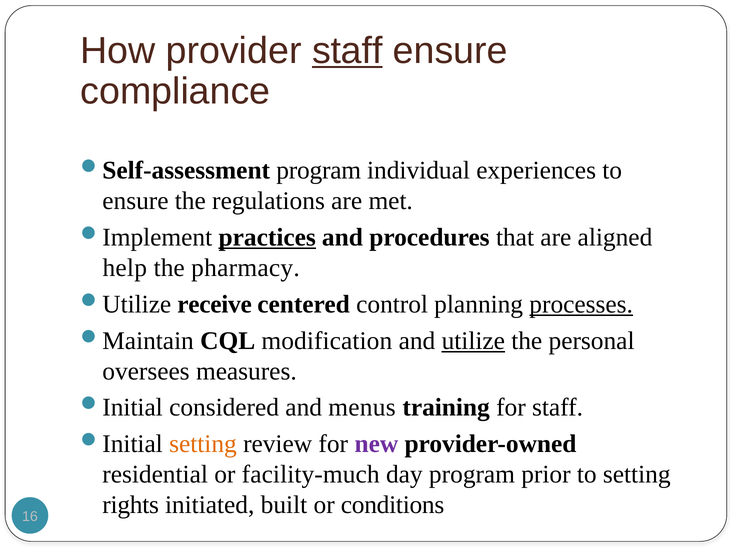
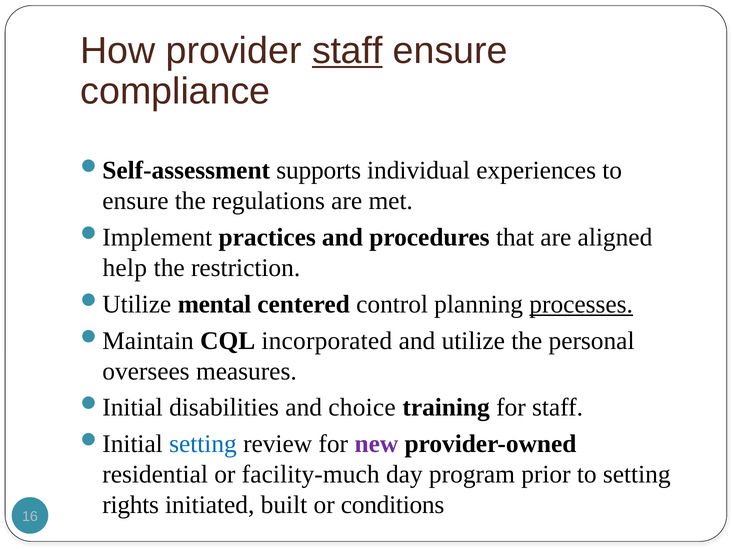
program: program -> supports (319, 171)
practices underline: present -> none (267, 237)
pharmacy: pharmacy -> restriction (246, 268)
receive: receive -> mental (215, 304)
modification: modification -> incorporated (327, 341)
utilize underline: present -> none (473, 341)
considered: considered -> disabilities (224, 408)
menus: menus -> choice (362, 408)
setting colour: orange -> blue (203, 444)
